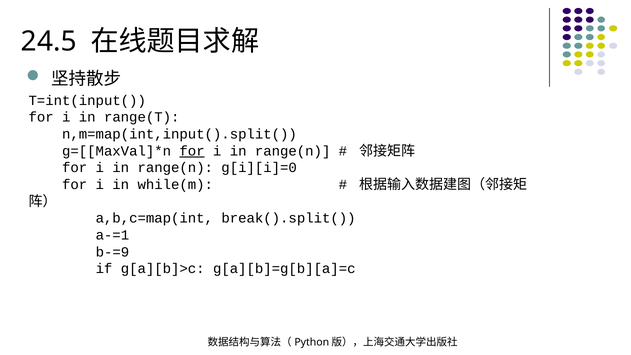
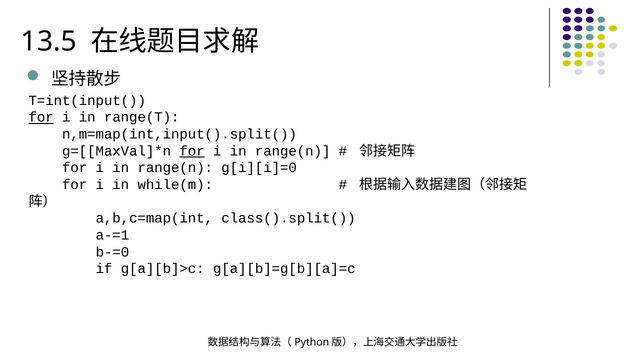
24.5: 24.5 -> 13.5 (49, 42)
for underline: none -> present (41, 117)
break().split(: break().split( -> class().split( (289, 218)
b-=9: b-=9 -> b-=0 (112, 252)
